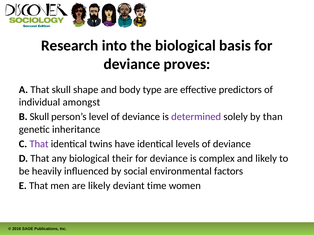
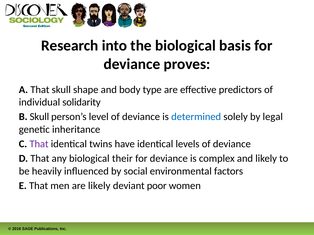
amongst: amongst -> solidarity (81, 102)
determined colour: purple -> blue (196, 117)
than: than -> legal (273, 117)
time: time -> poor (157, 186)
